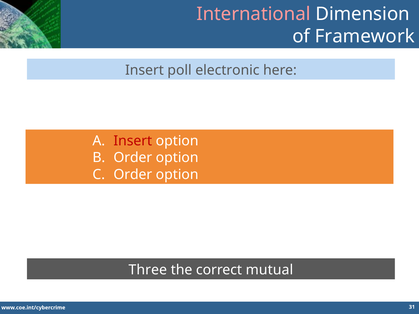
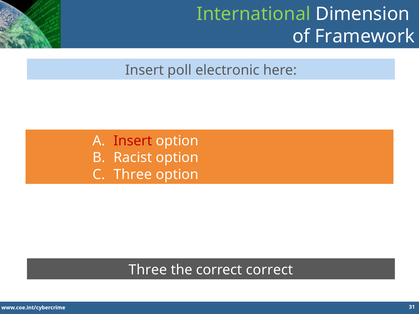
International colour: pink -> light green (253, 14)
Order: Order -> Racist (133, 158)
Order: Order -> Three (133, 175)
correct mutual: mutual -> correct (269, 270)
